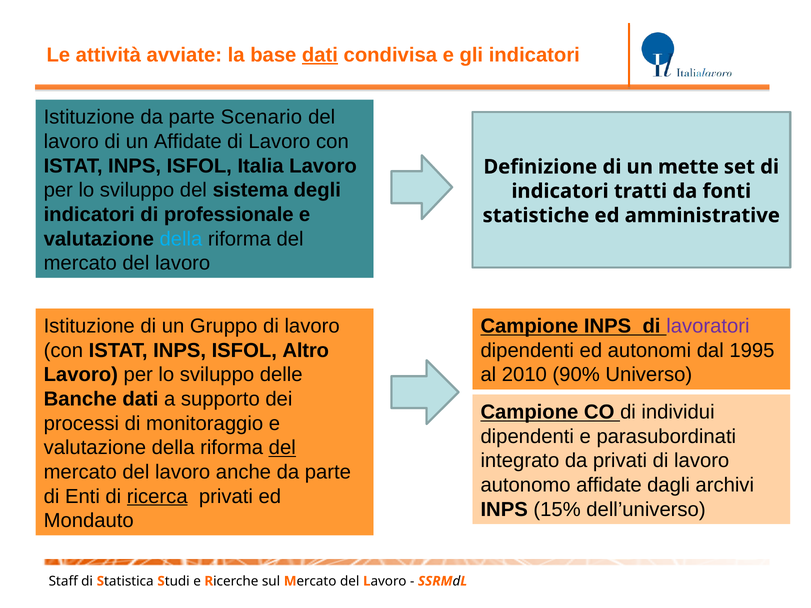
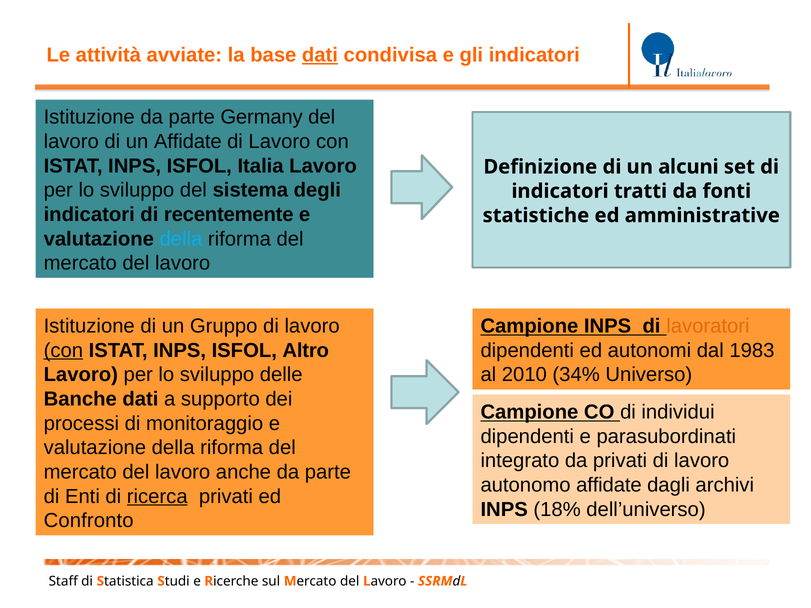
Scenario: Scenario -> Germany (262, 117)
mette: mette -> alcuni (688, 167)
professionale: professionale -> recentemente (229, 215)
lavoratori colour: purple -> orange (708, 326)
con underline: none -> present (63, 351)
1995: 1995 -> 1983 (752, 351)
90%: 90% -> 34% (576, 375)
del underline: present -> none (282, 448)
15%: 15% -> 18% (557, 510)
Mondauto: Mondauto -> Confronto (89, 521)
